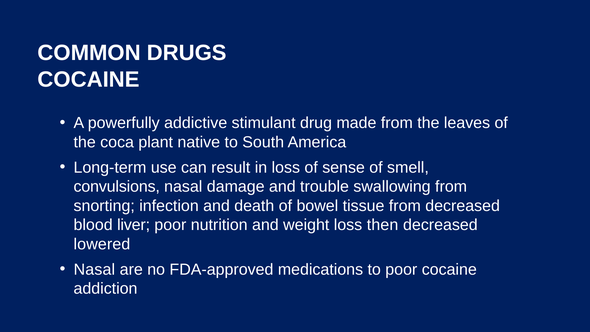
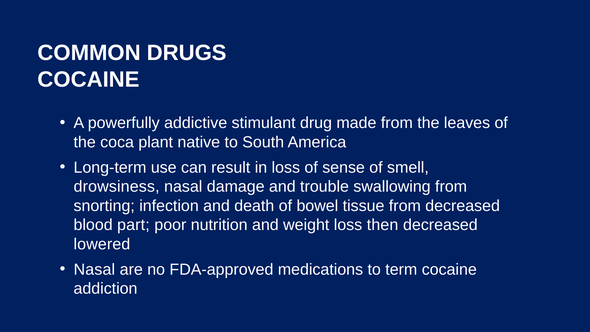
convulsions: convulsions -> drowsiness (117, 187)
liver: liver -> part (133, 225)
to poor: poor -> term (401, 269)
